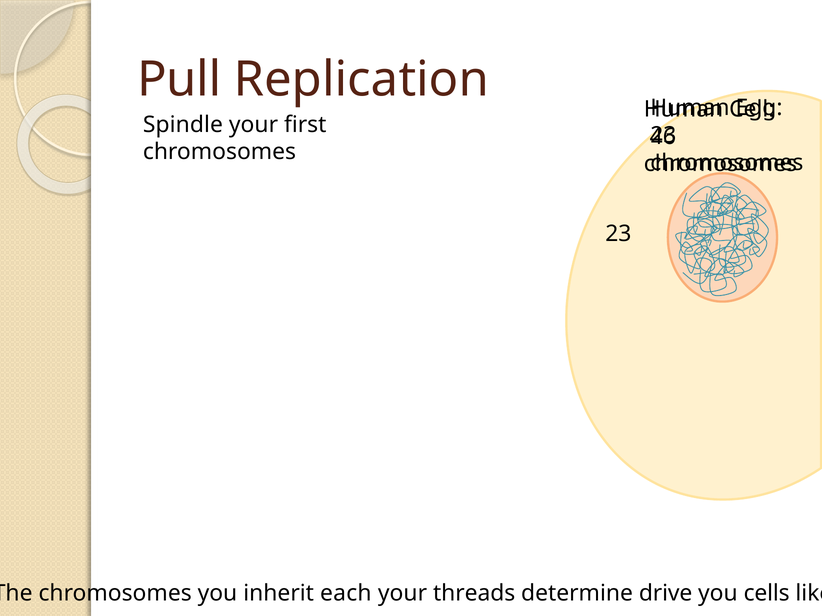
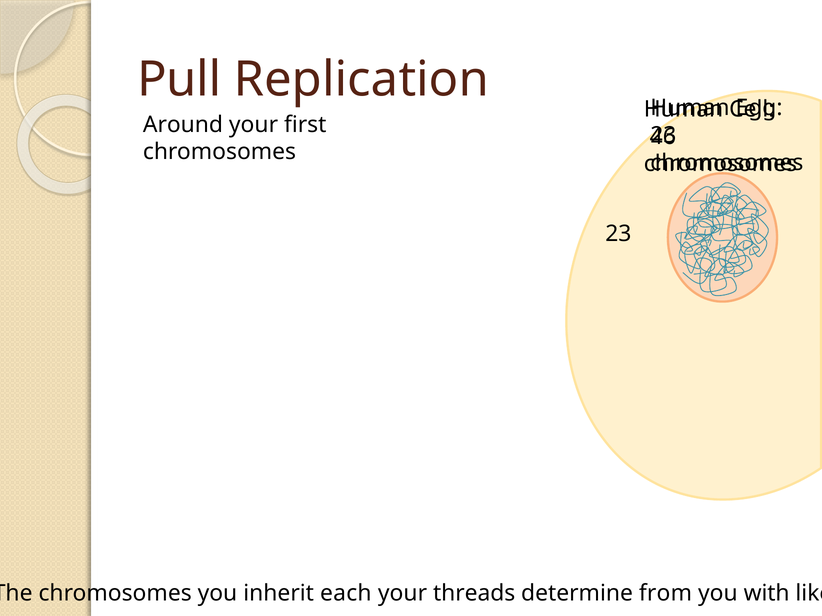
Spindle: Spindle -> Around (183, 125)
drive: drive -> from (665, 593)
cells: cells -> with (767, 593)
